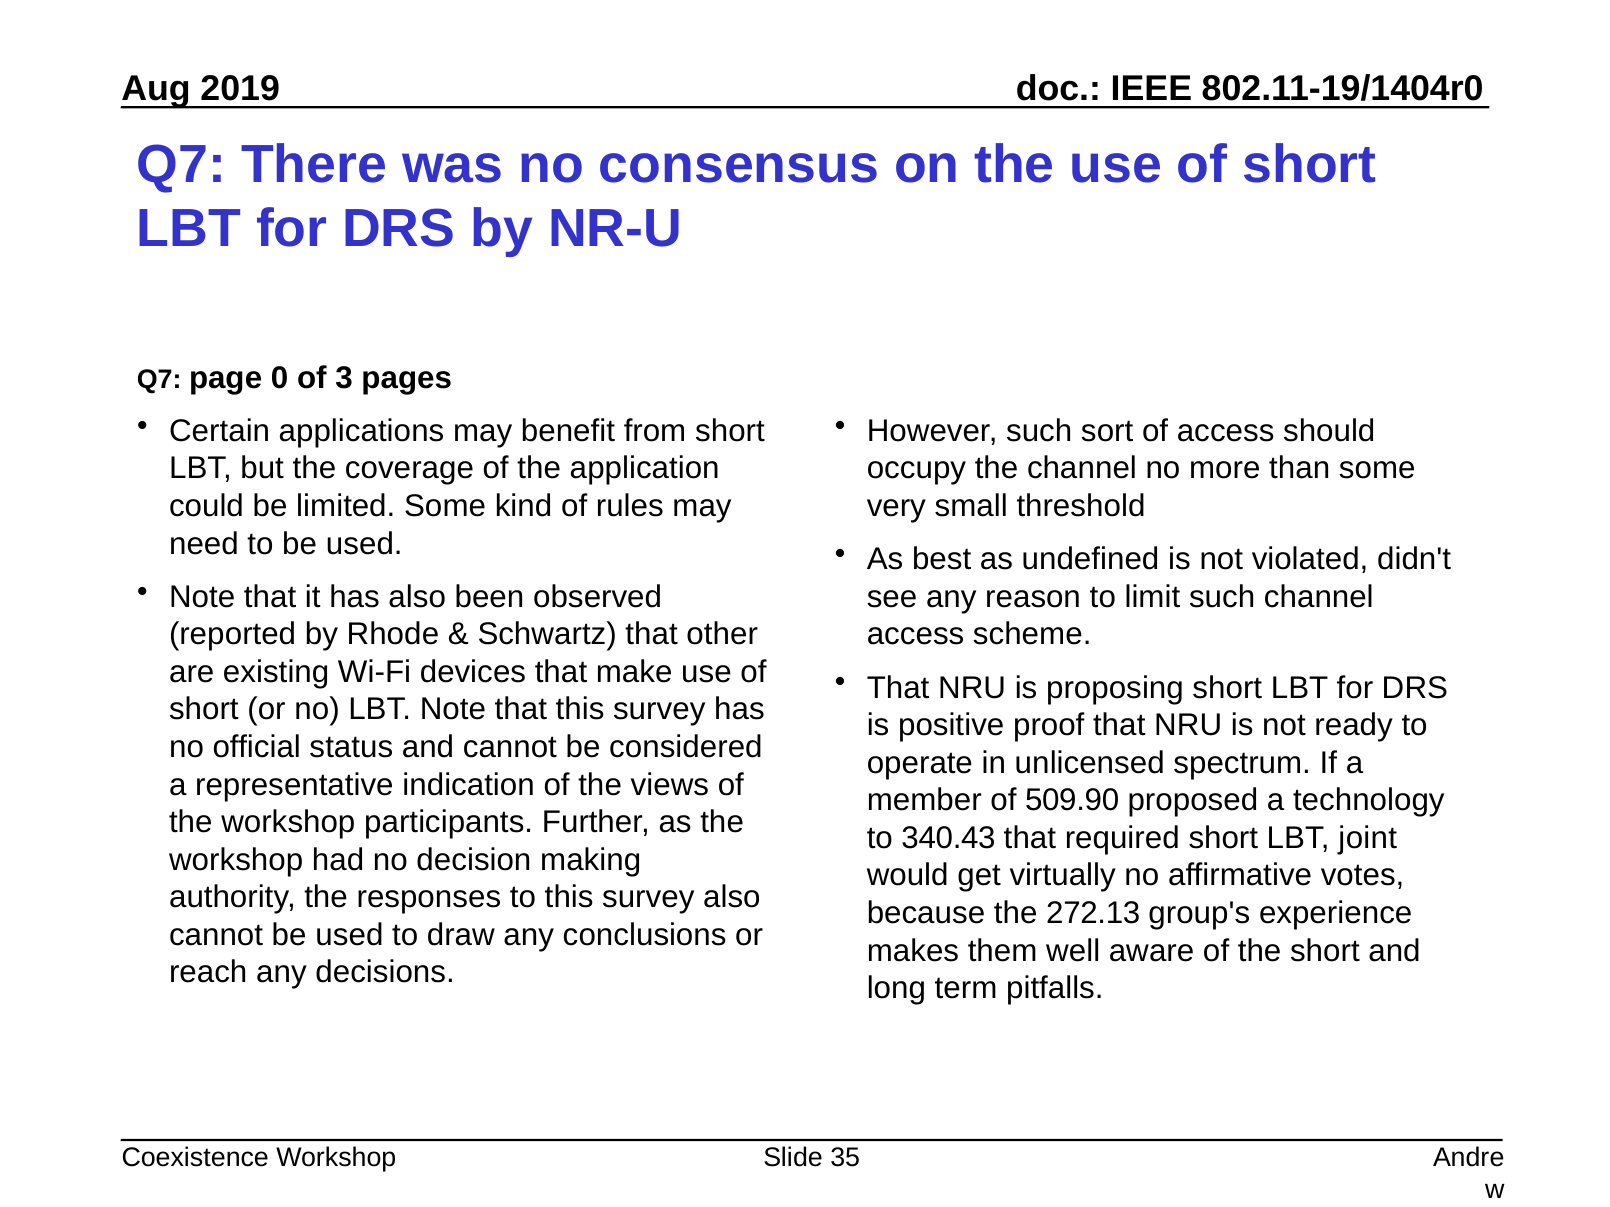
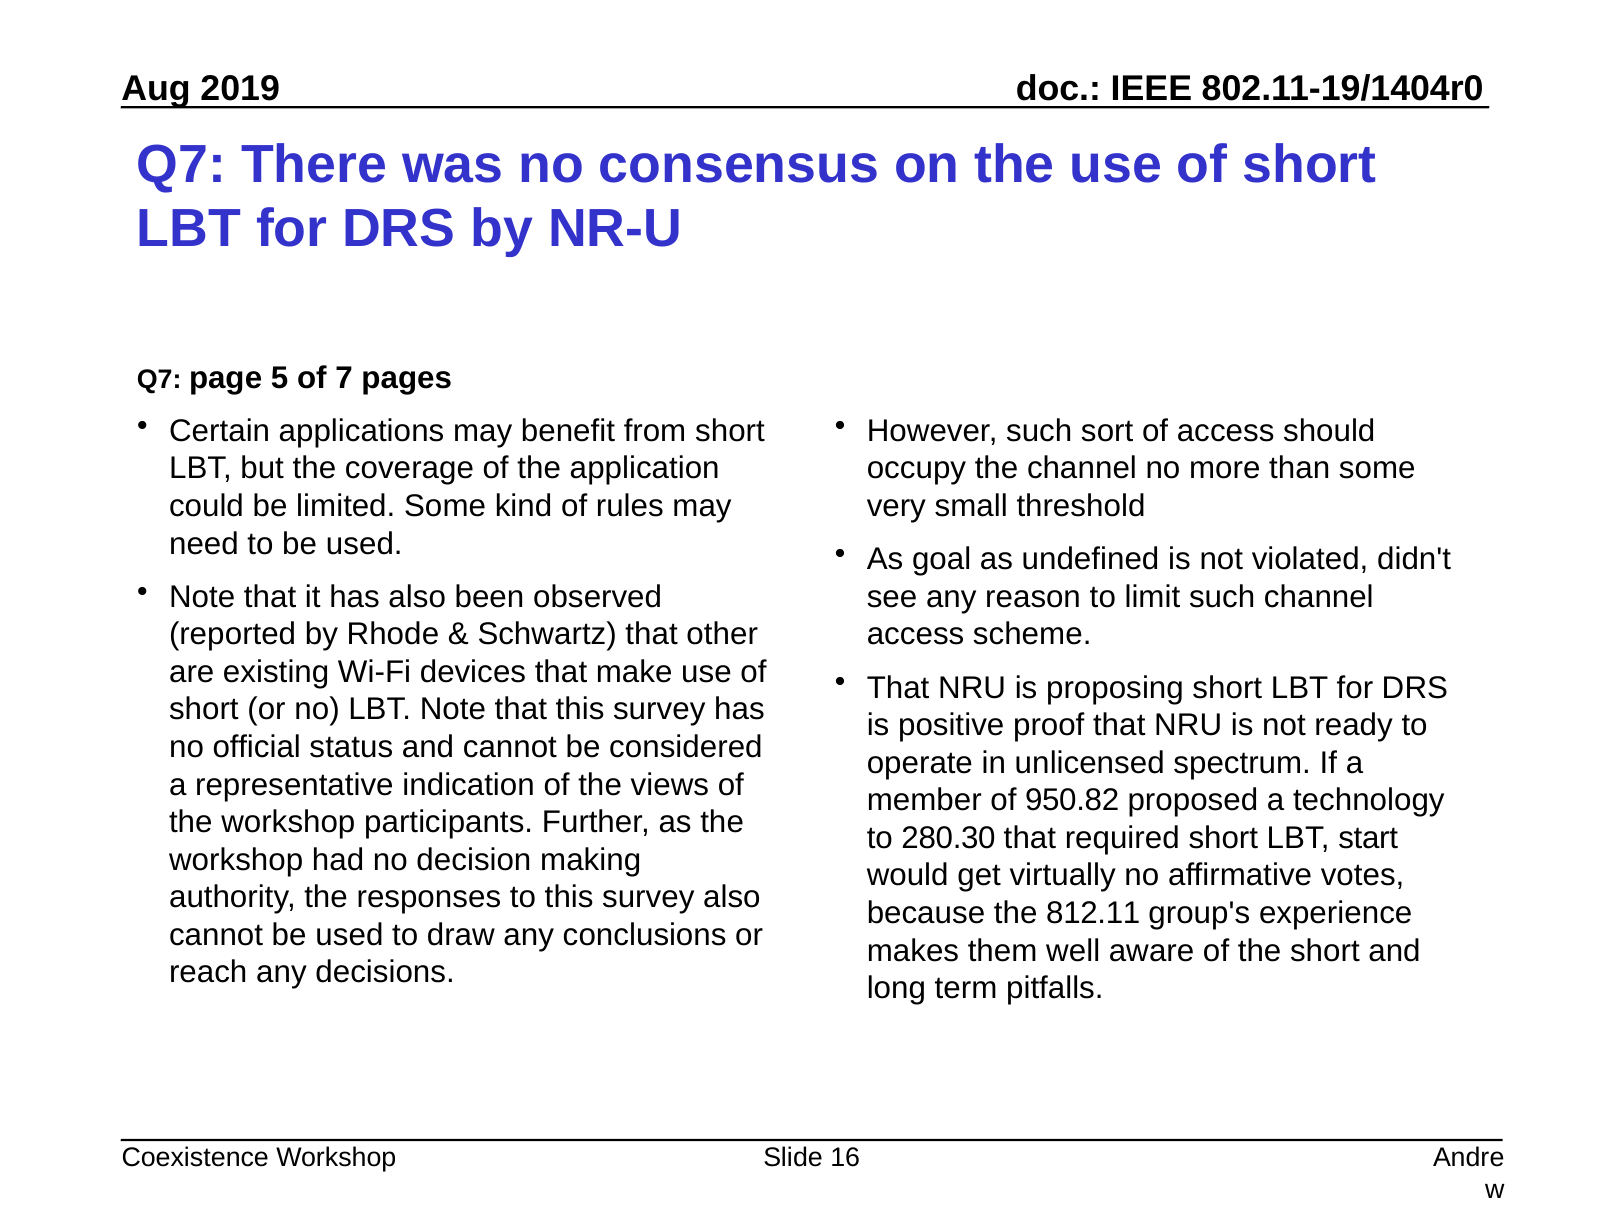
0: 0 -> 5 (279, 378)
3: 3 -> 7 (344, 378)
best: best -> goal (942, 560)
509.90: 509.90 -> 950.82 (1072, 801)
340.43: 340.43 -> 280.30 (949, 838)
joint: joint -> start (1368, 838)
272.13: 272.13 -> 812.11 (1093, 914)
35: 35 -> 16 (845, 1158)
